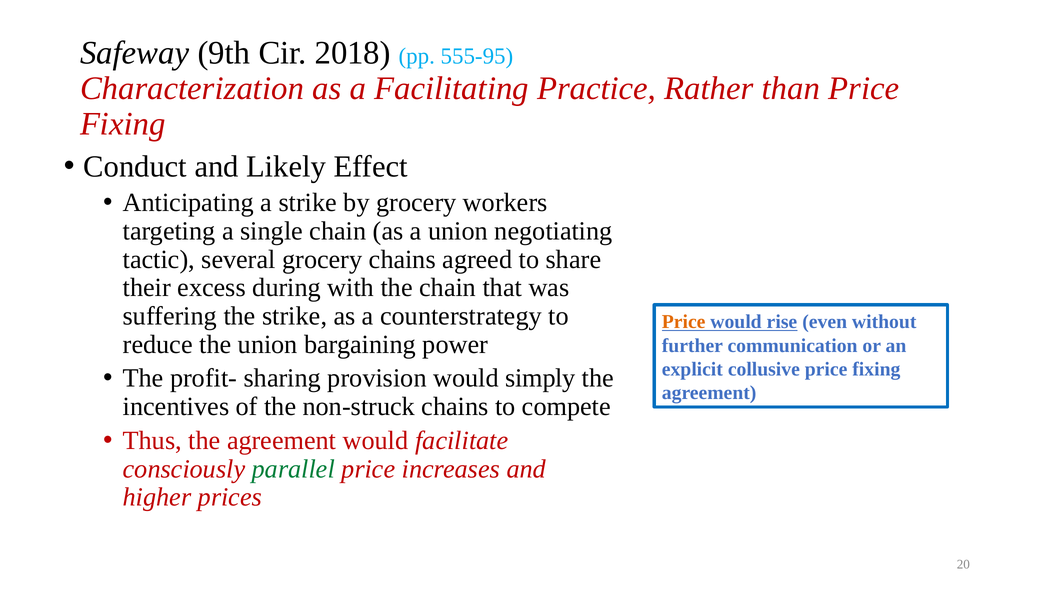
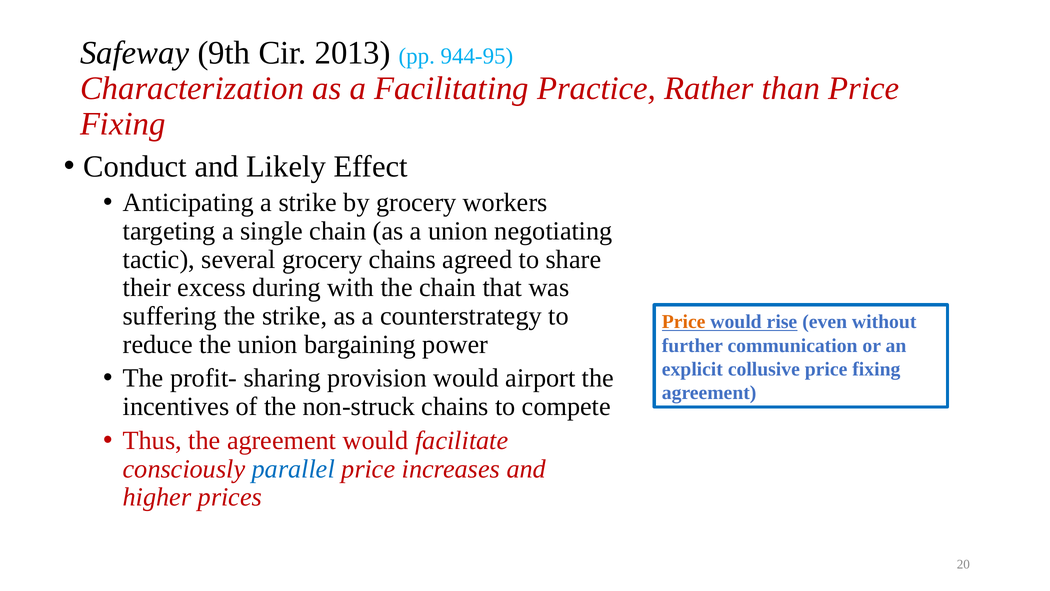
2018: 2018 -> 2013 (353, 53)
555-95: 555-95 -> 944-95 (477, 56)
simply: simply -> airport (540, 378)
parallel colour: green -> blue (293, 469)
